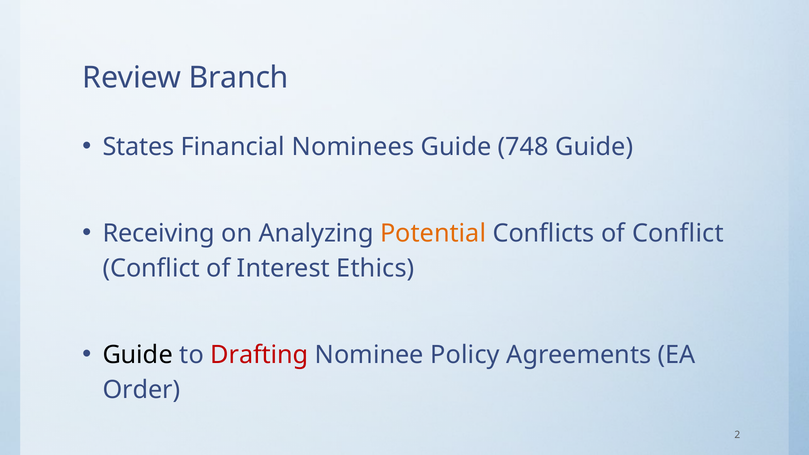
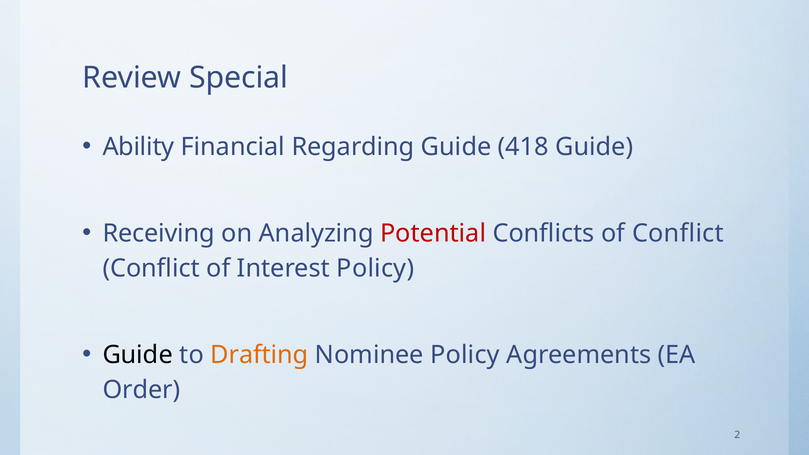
Branch: Branch -> Special (239, 78)
States: States -> Ability (138, 147)
Nominees: Nominees -> Regarding (353, 147)
748: 748 -> 418 (523, 147)
Potential colour: orange -> red (433, 234)
Interest Ethics: Ethics -> Policy (375, 268)
Drafting colour: red -> orange (259, 355)
